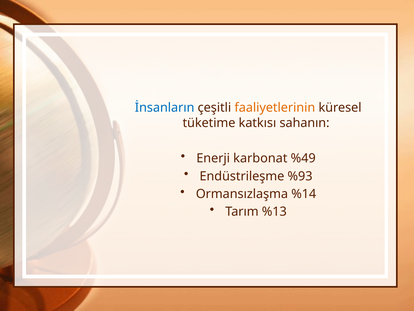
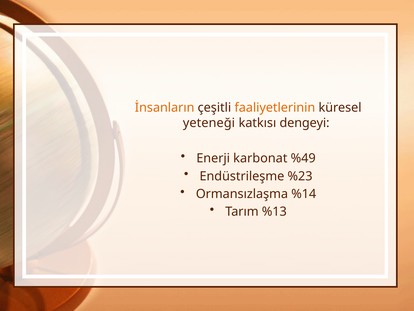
İnsanların colour: blue -> orange (165, 108)
tüketime: tüketime -> yeteneği (209, 123)
sahanın: sahanın -> dengeyi (305, 123)
%93: %93 -> %23 (300, 176)
